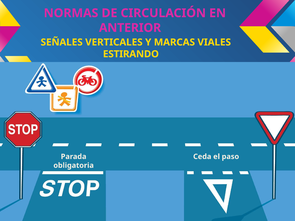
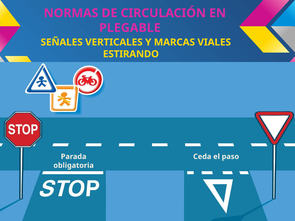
ANTERIOR: ANTERIOR -> PLEGABLE (130, 28)
